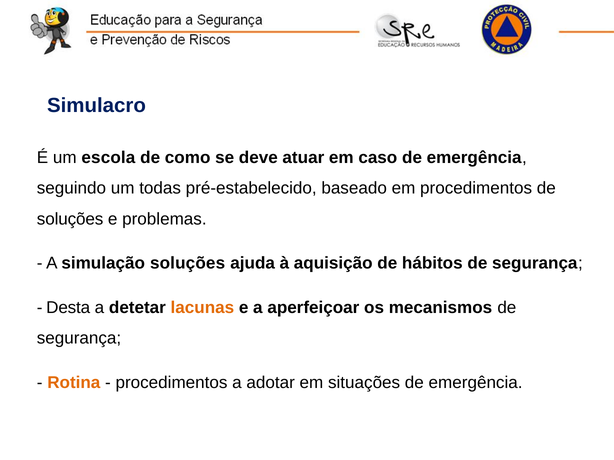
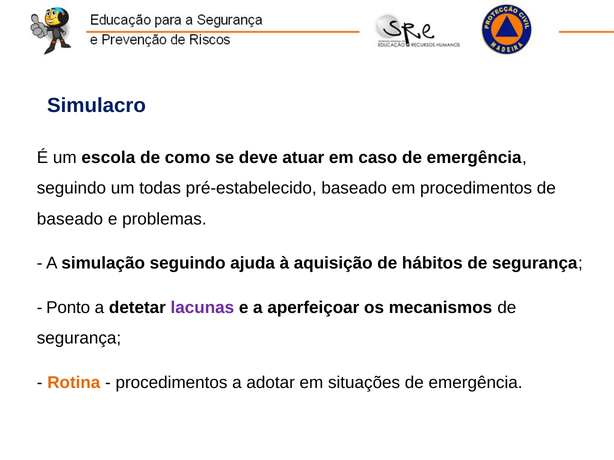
soluções: soluções -> baseado (70, 219)
simulação soluções: soluções -> seguindo (188, 264)
Desta: Desta -> Ponto (68, 308)
lacunas colour: orange -> purple (202, 308)
